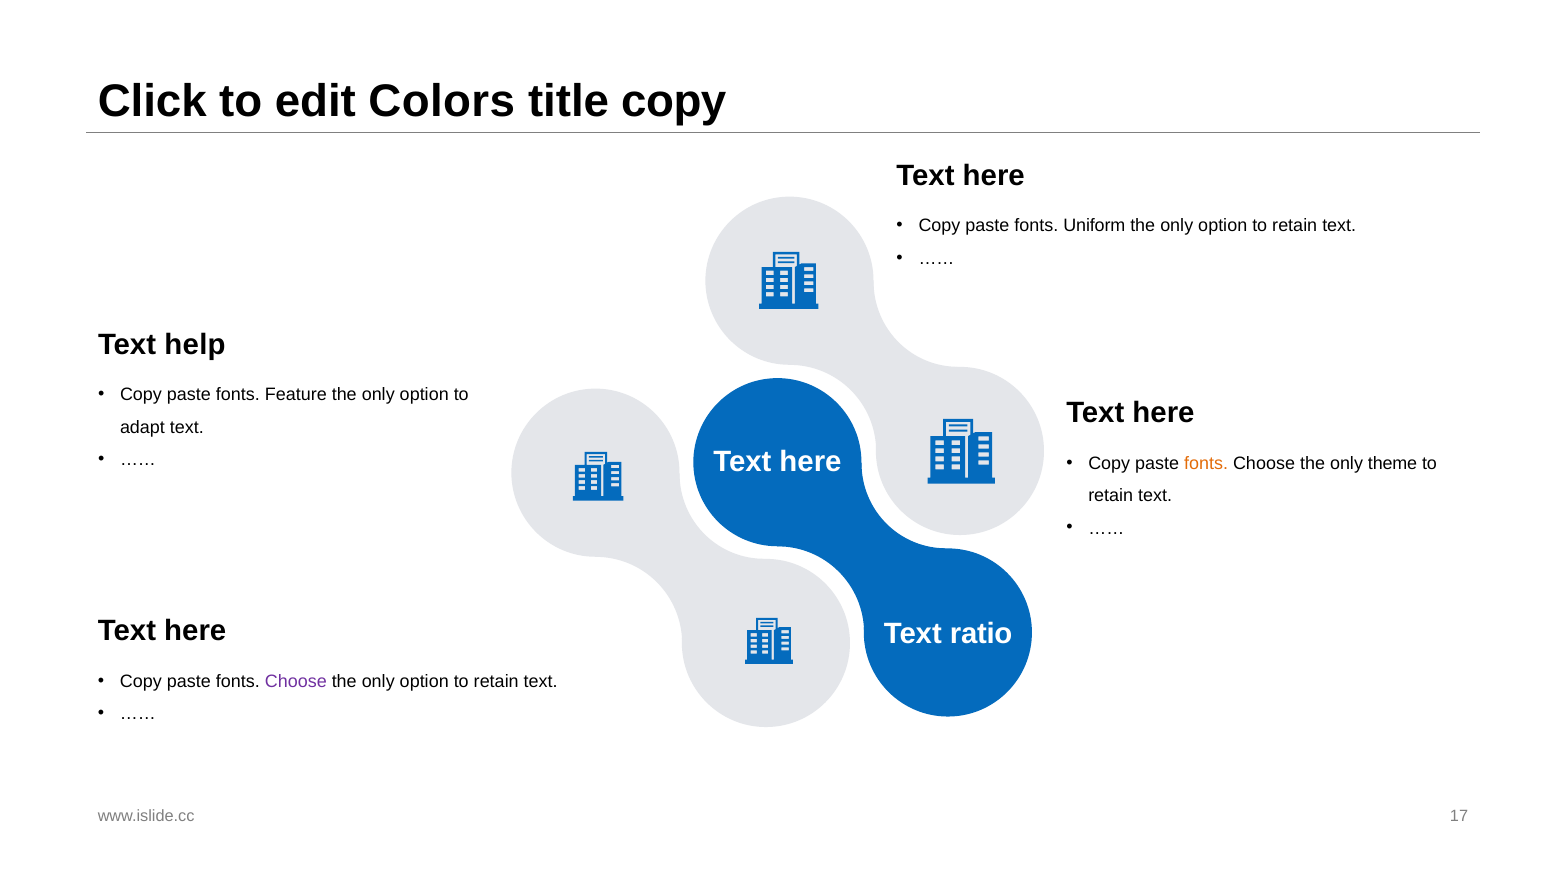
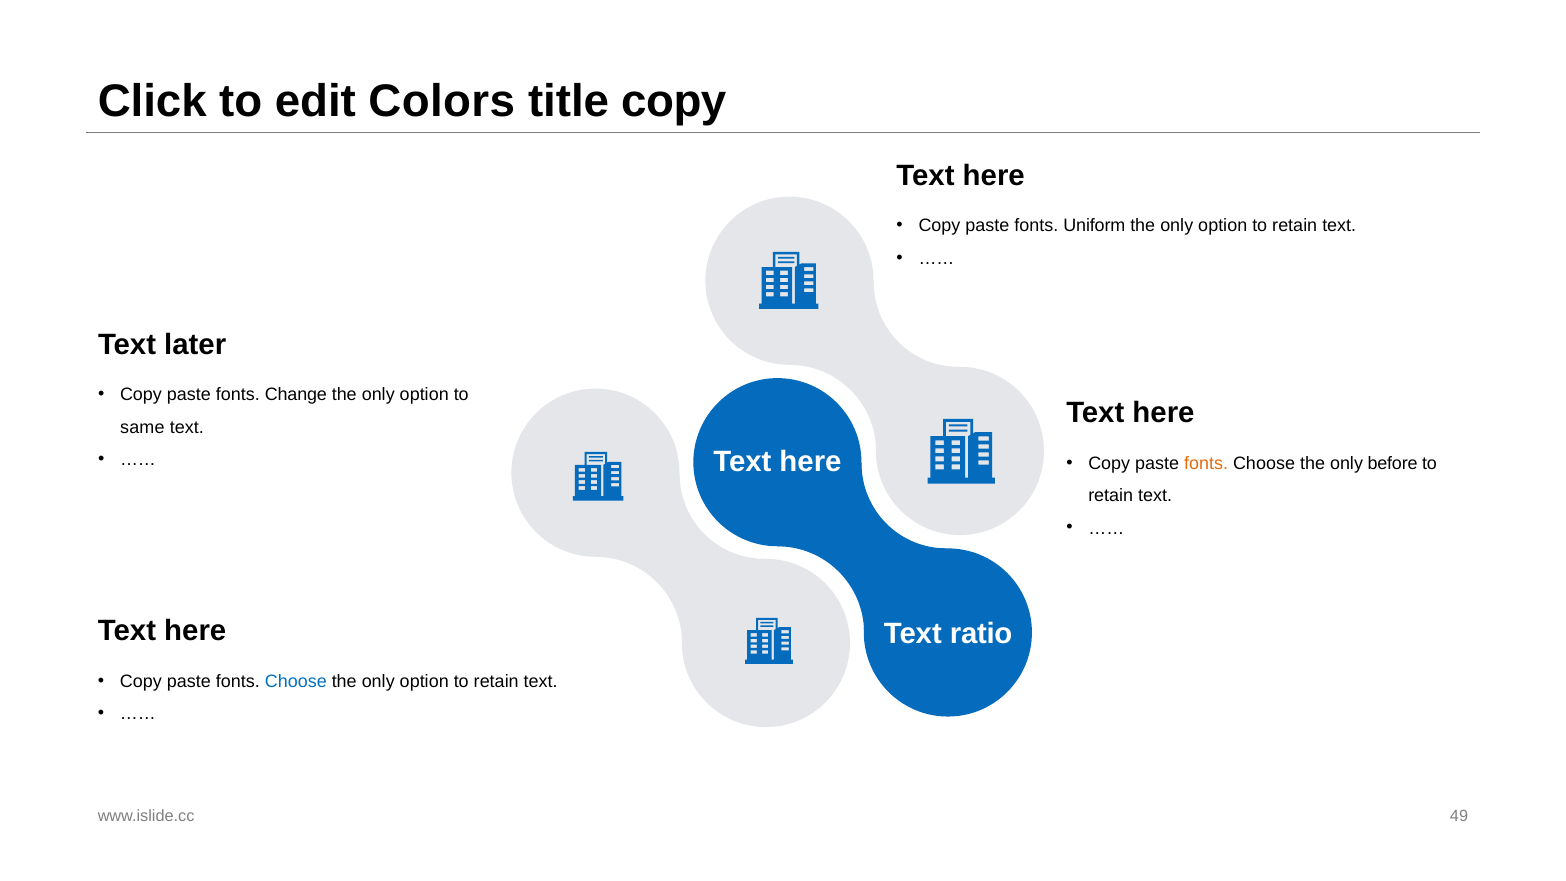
help: help -> later (195, 344)
Feature: Feature -> Change (296, 395)
adapt: adapt -> same (142, 427)
theme: theme -> before (1393, 463)
Choose colour: purple -> blue (296, 682)
17: 17 -> 49 (1459, 816)
